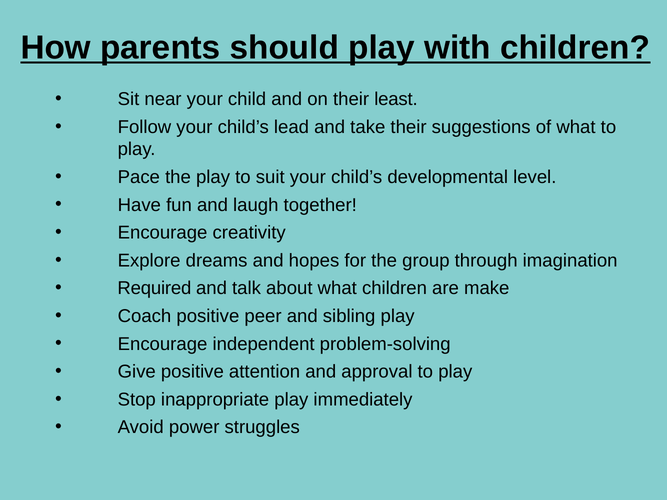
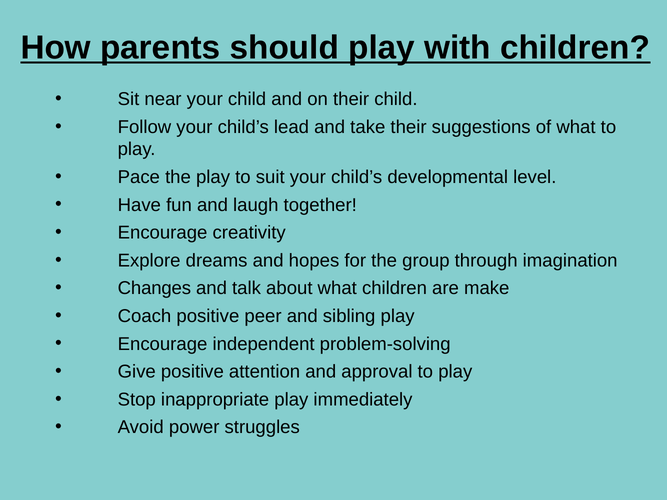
their least: least -> child (396, 99)
Required: Required -> Changes (154, 288)
